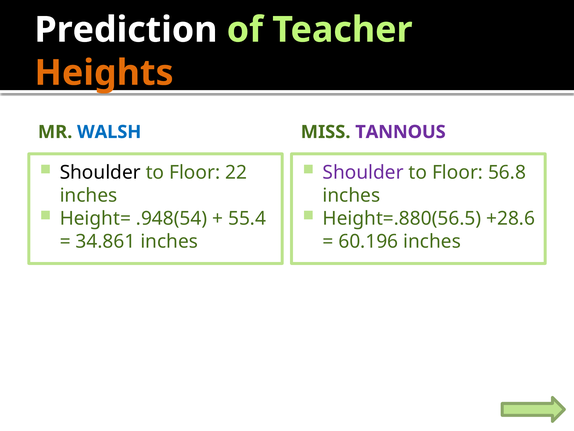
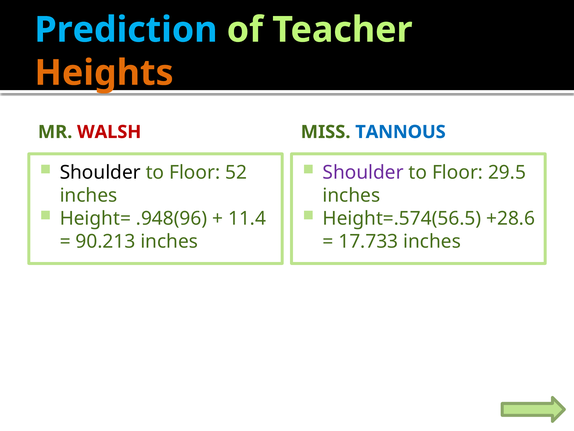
Prediction colour: white -> light blue (126, 30)
WALSH colour: blue -> red (109, 132)
TANNOUS colour: purple -> blue (400, 132)
22: 22 -> 52 (236, 172)
56.8: 56.8 -> 29.5 (507, 172)
.948(54: .948(54 -> .948(96 (172, 218)
55.4: 55.4 -> 11.4 (247, 218)
Height=.880(56.5: Height=.880(56.5 -> Height=.574(56.5 (402, 218)
34.861: 34.861 -> 90.213 (105, 241)
60.196: 60.196 -> 17.733 (368, 241)
